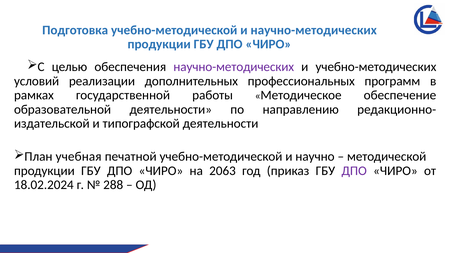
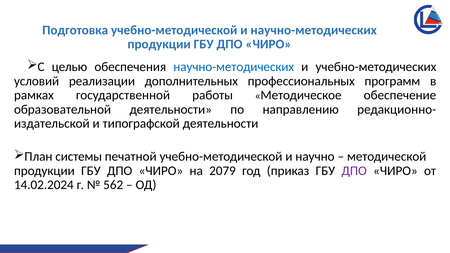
научно-методических colour: purple -> blue (234, 67)
учебная: учебная -> системы (79, 157)
2063: 2063 -> 2079 (223, 171)
18.02.2024: 18.02.2024 -> 14.02.2024 (44, 185)
288: 288 -> 562 (113, 185)
